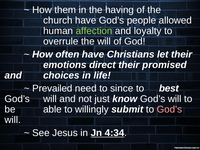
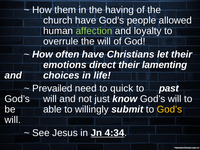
promised: promised -> lamenting (165, 65)
since: since -> quick (122, 88)
best: best -> past (169, 88)
God’s colour: pink -> yellow (169, 109)
